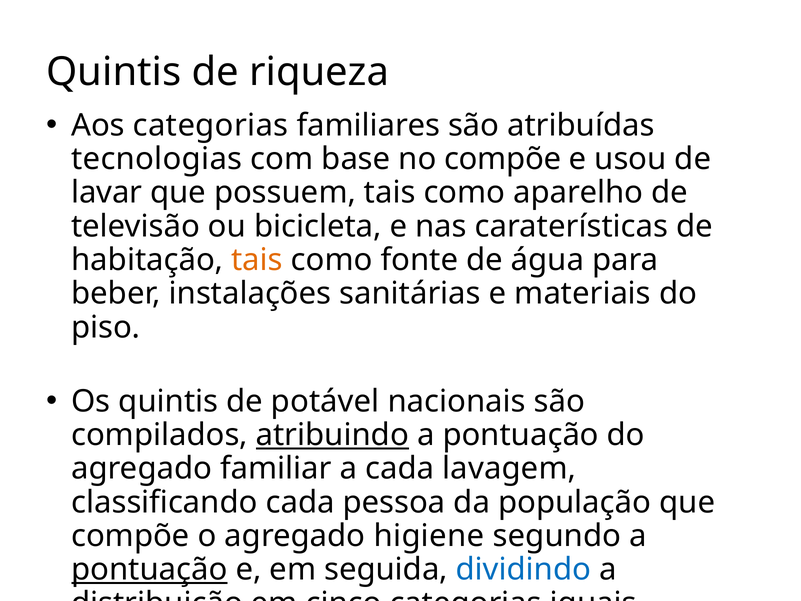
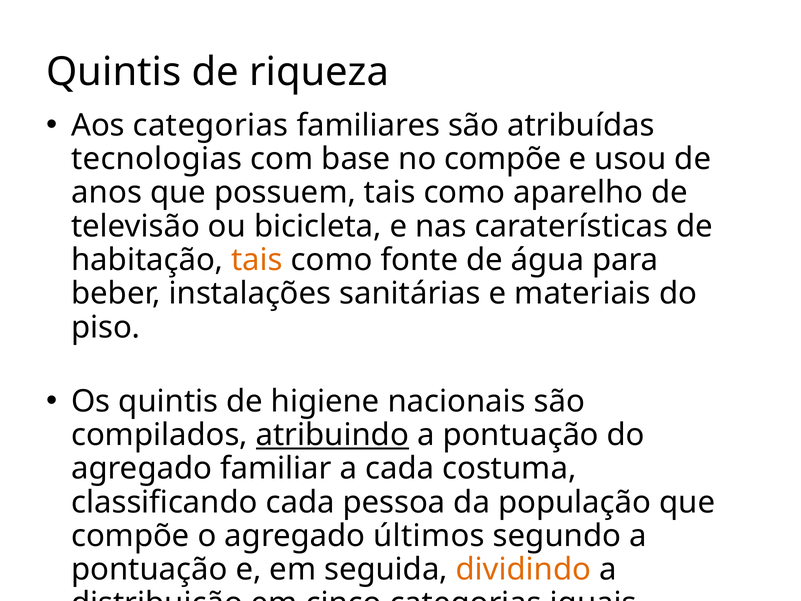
lavar: lavar -> anos (107, 193)
potável: potável -> higiene (325, 401)
lavagem: lavagem -> costuma (509, 468)
higiene: higiene -> últimos (429, 536)
pontuação underline: present -> none (149, 569)
dividindo colour: blue -> orange (524, 569)
